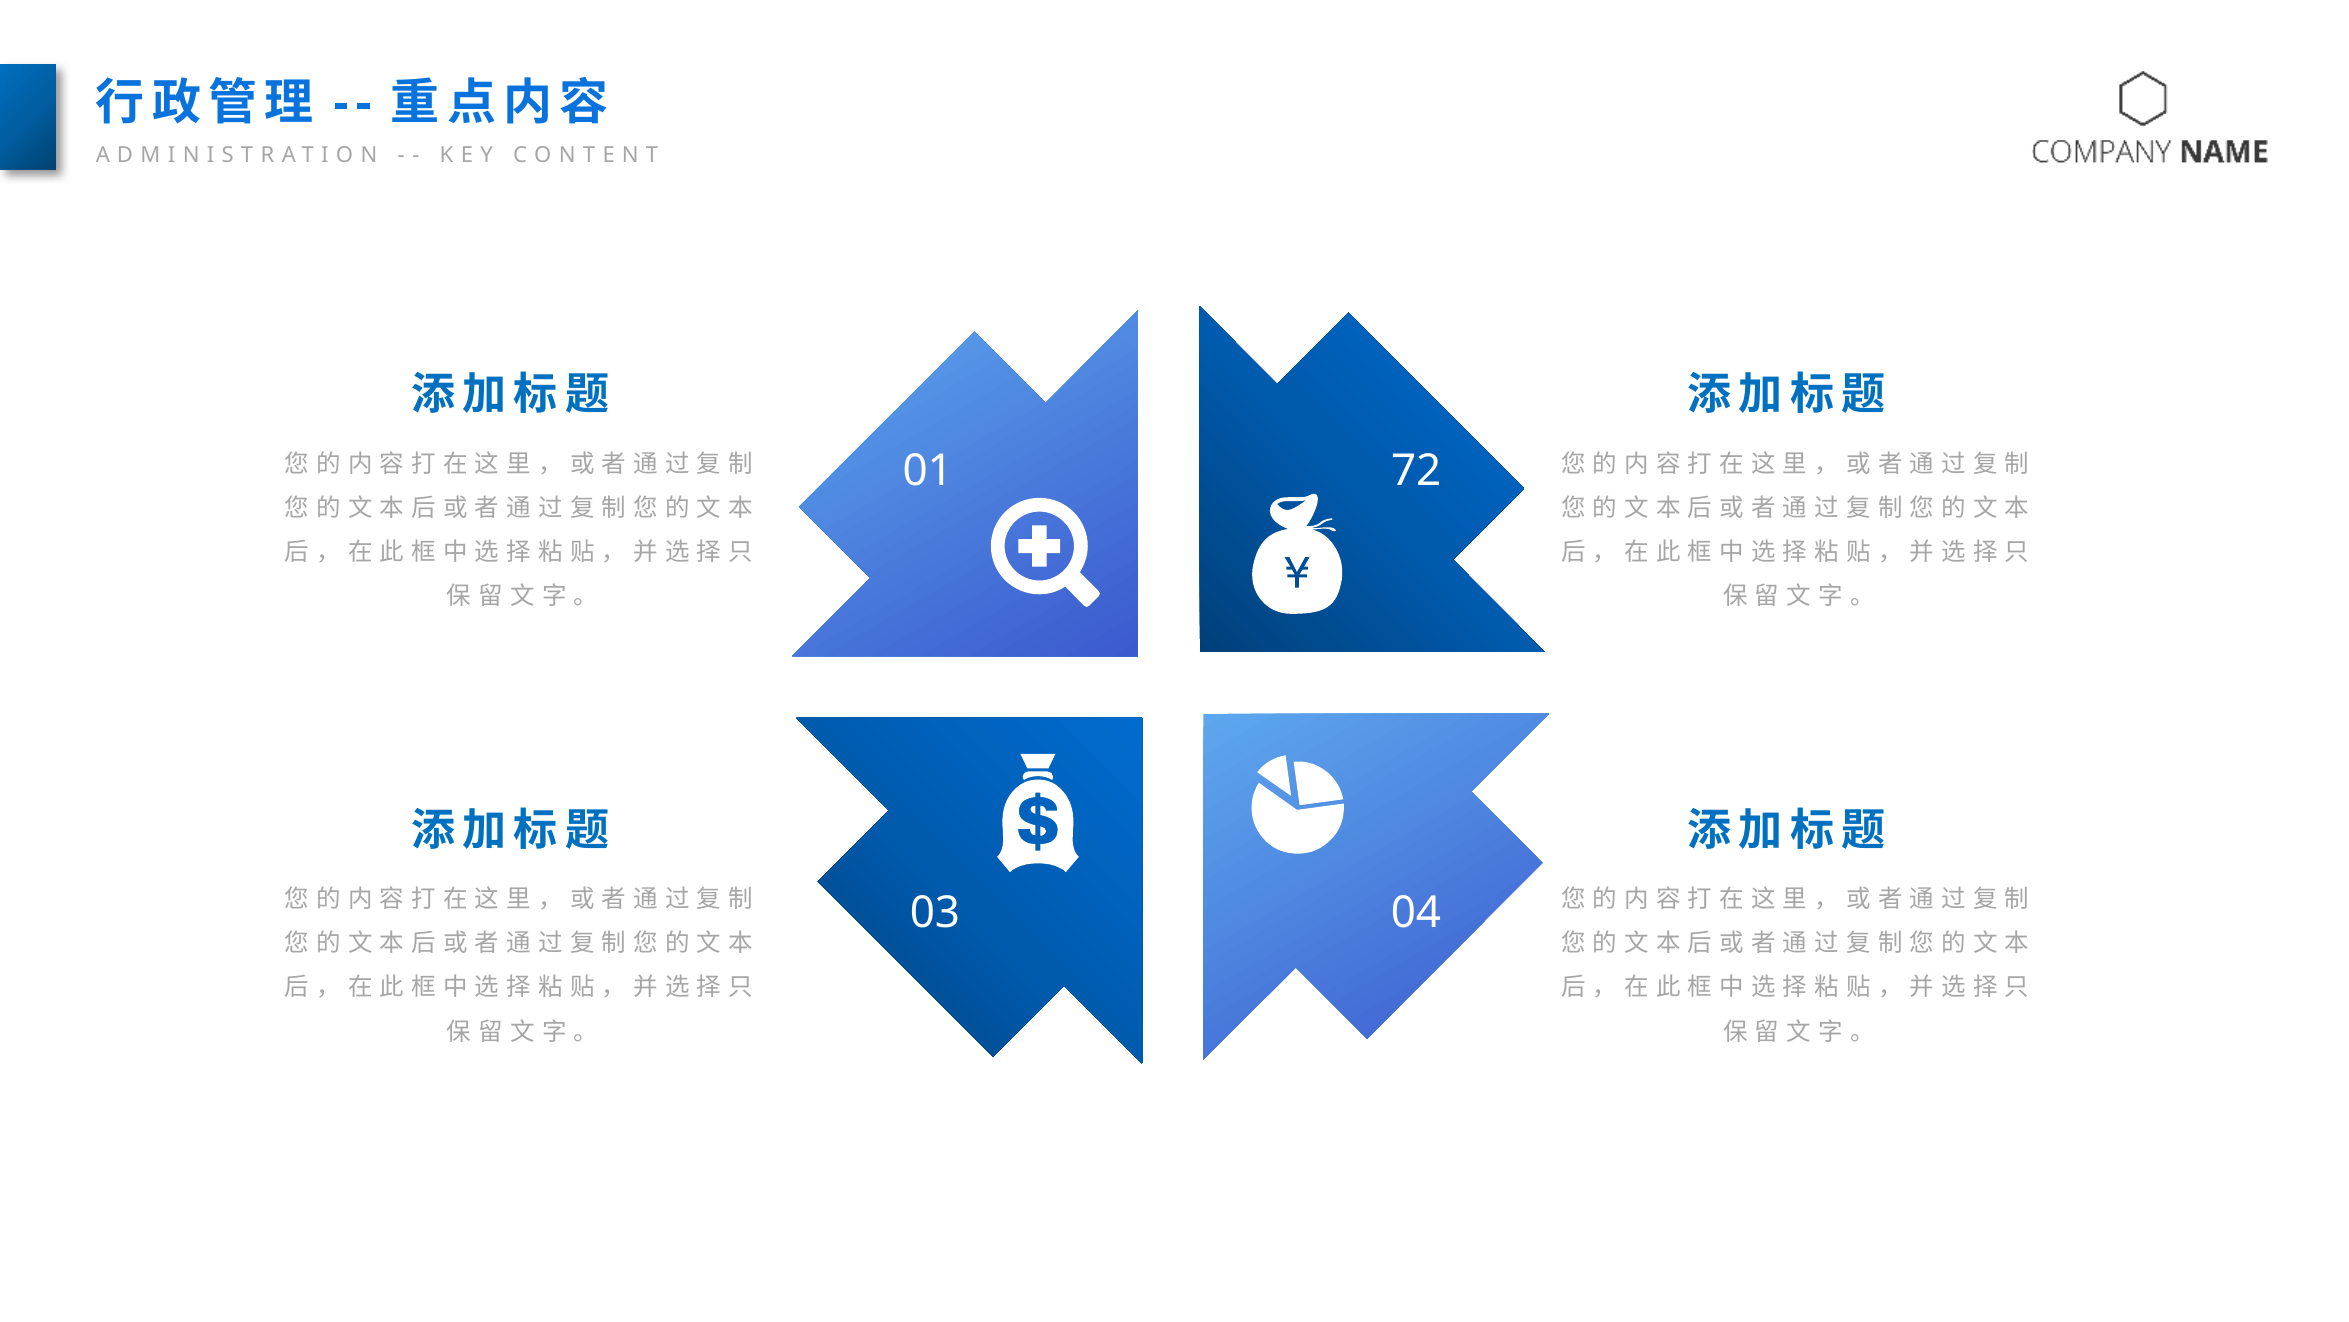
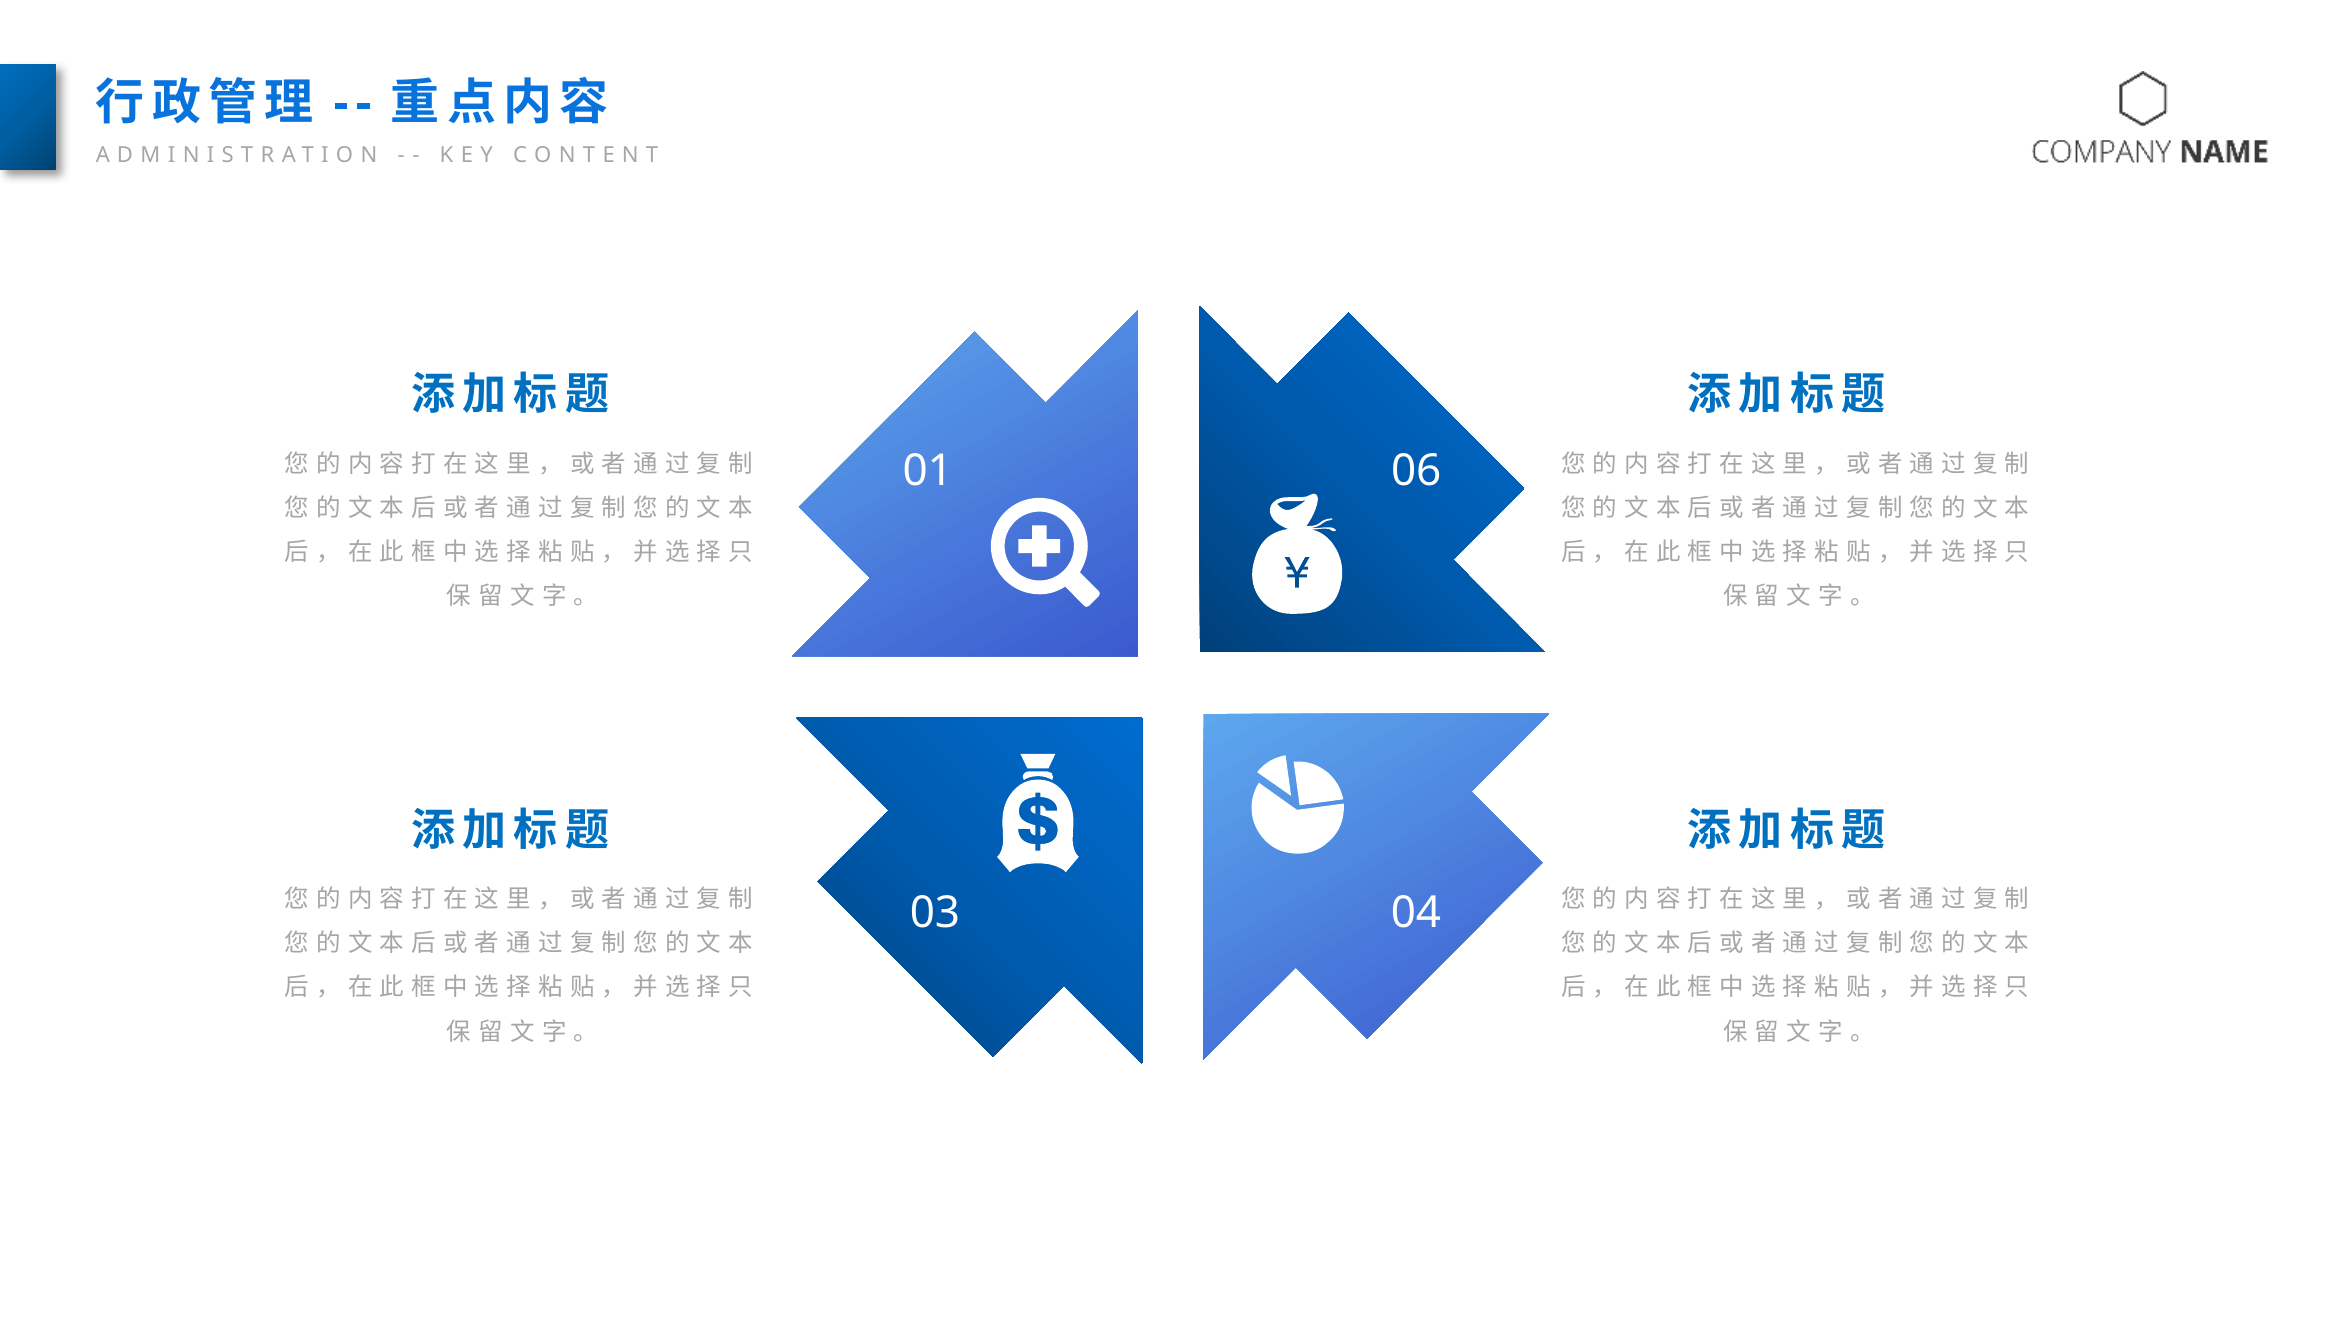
72: 72 -> 06 (1416, 471)
